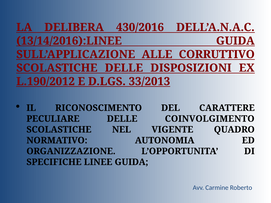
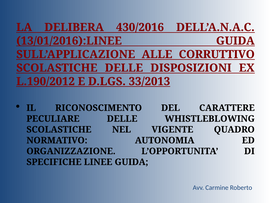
13/14/2016):LINEE: 13/14/2016):LINEE -> 13/01/2016):LINEE (69, 41)
COINVOLGIMENTO: COINVOLGIMENTO -> WHISTLEBLOWING (210, 119)
